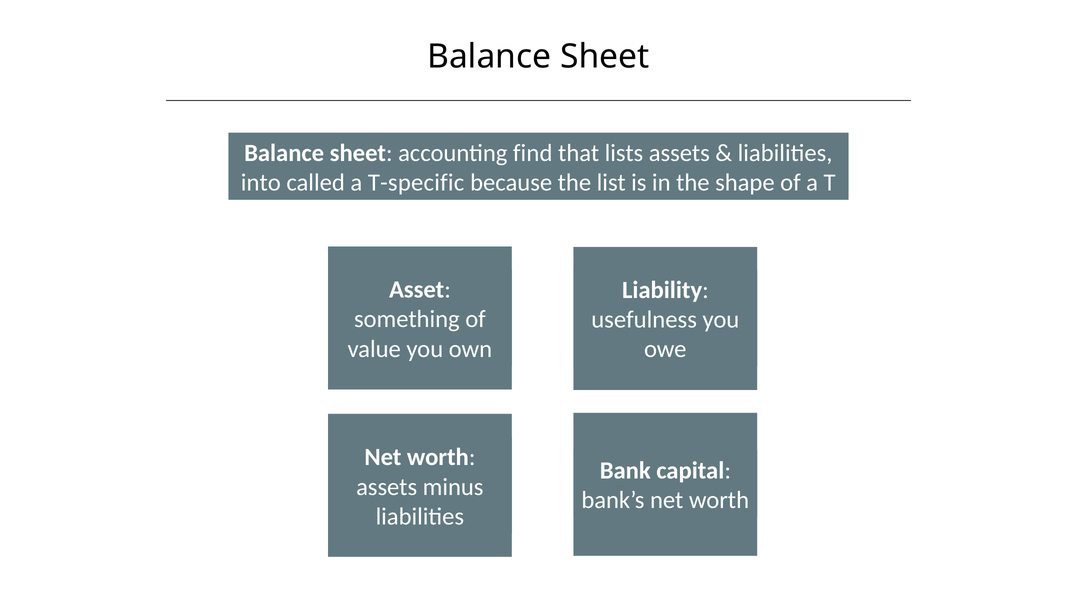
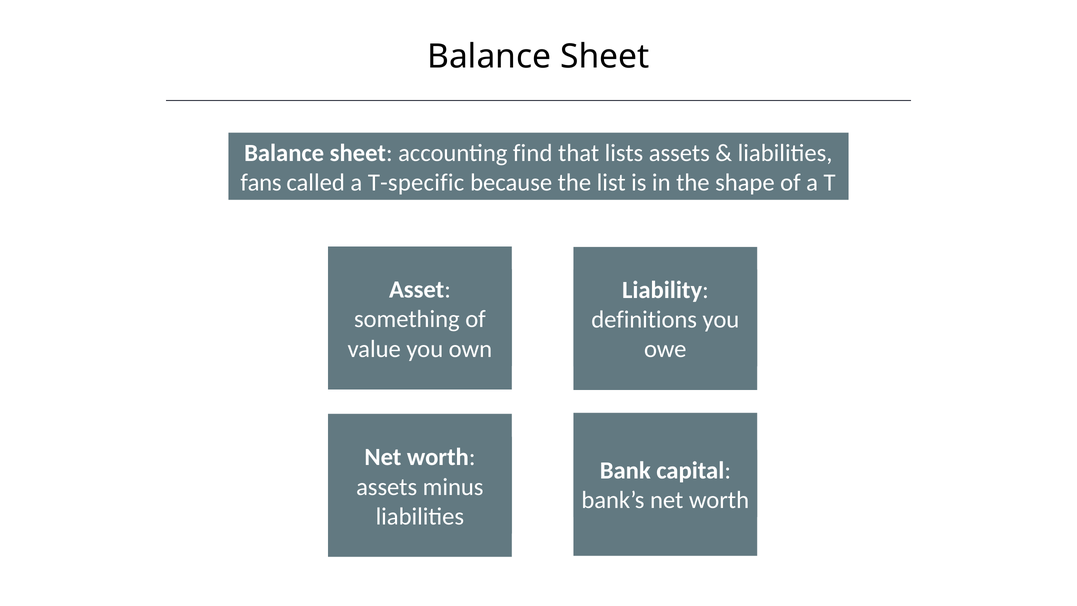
into: into -> fans (261, 183)
usefulness: usefulness -> definitions (644, 320)
